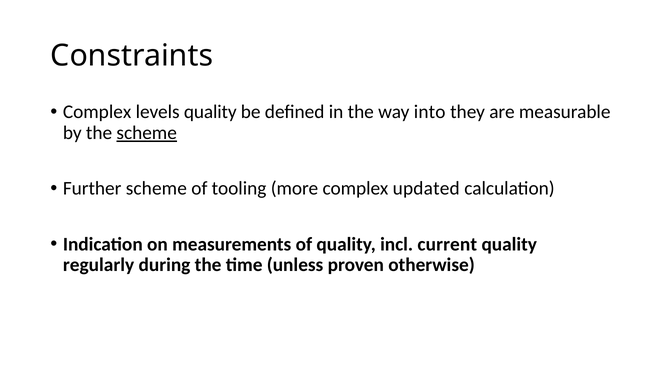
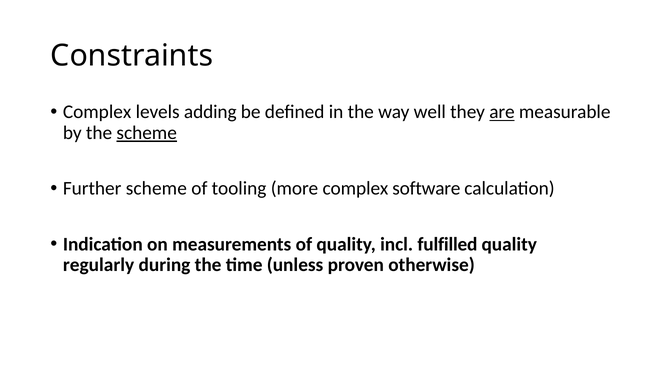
levels quality: quality -> adding (210, 112)
into: into -> well (430, 112)
are underline: none -> present (502, 112)
updated: updated -> software (426, 188)
current: current -> fulfilled (447, 244)
